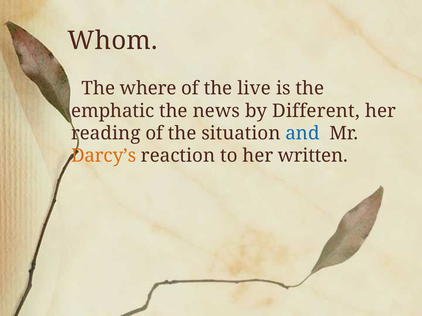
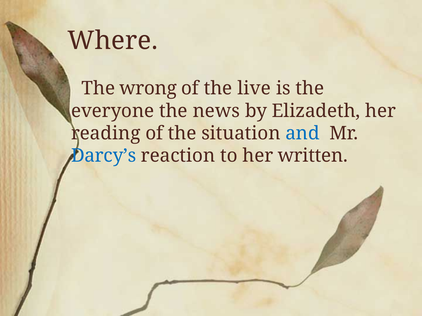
Whom: Whom -> Where (113, 41)
where: where -> wrong (148, 89)
emphatic: emphatic -> everyone (113, 111)
Different: Different -> Elizadeth (316, 111)
Darcy’s colour: orange -> blue (104, 156)
